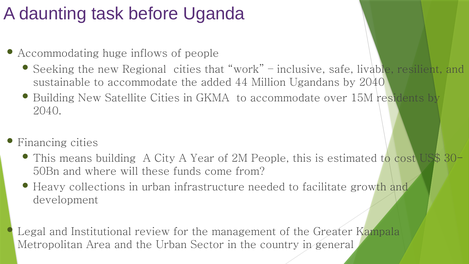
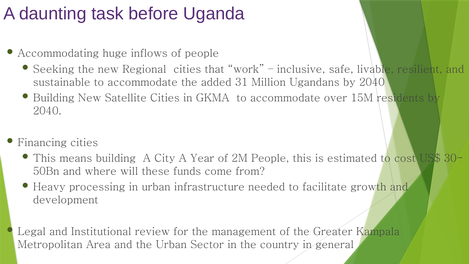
44: 44 -> 31 (241, 82)
collections: collections -> processing (97, 187)
